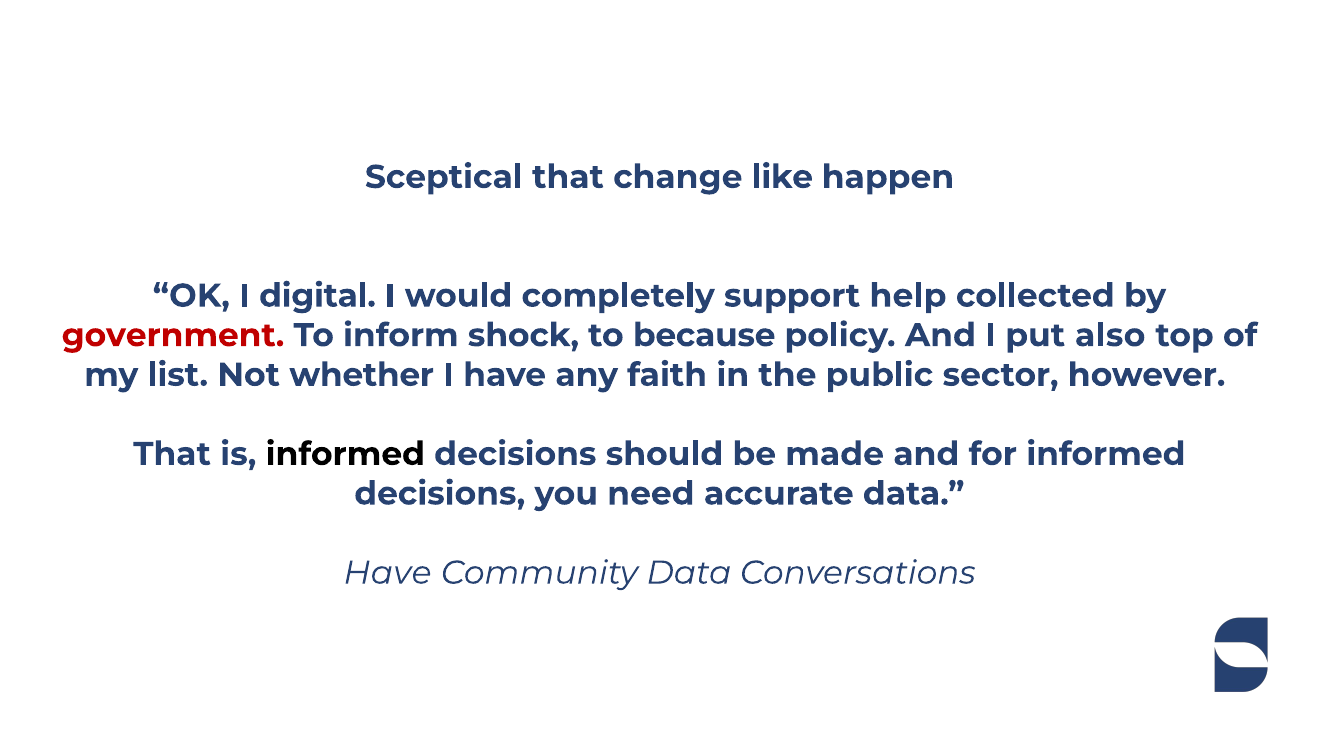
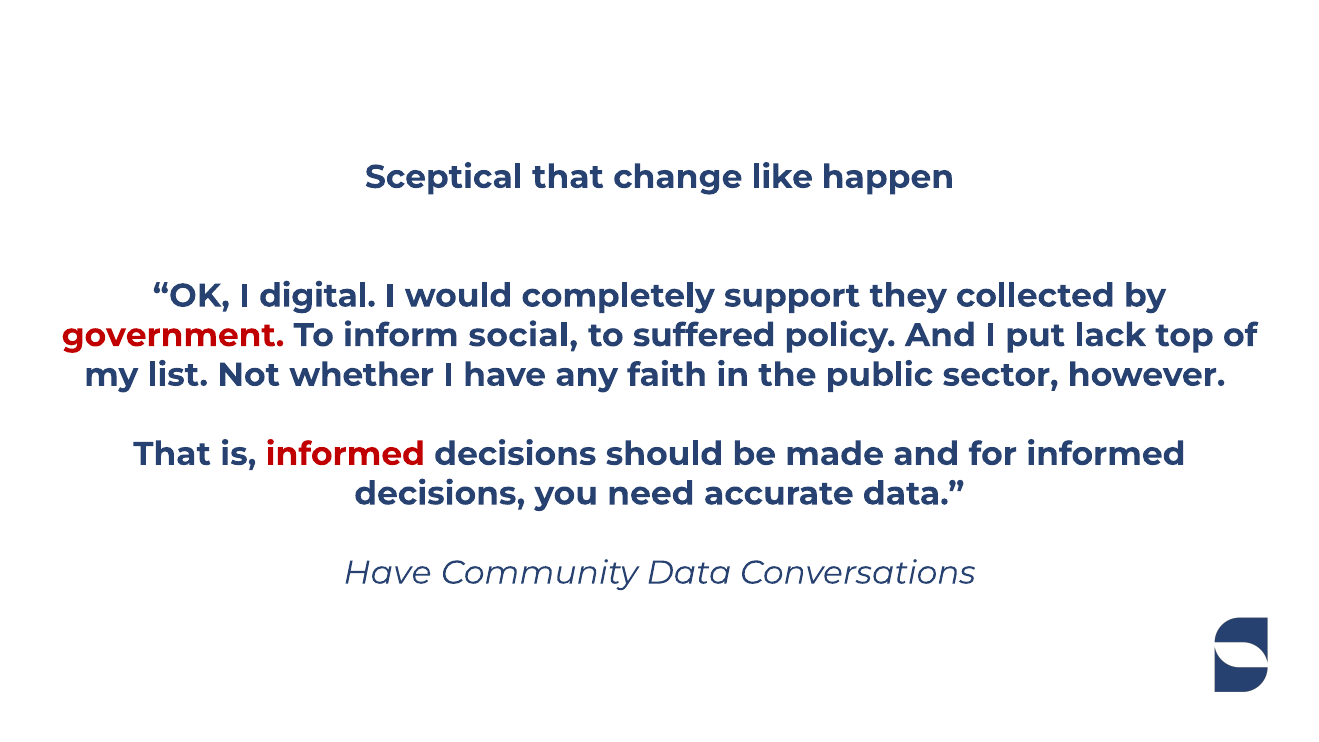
help: help -> they (908, 296)
shock: shock -> social (523, 335)
because: because -> suffered (704, 335)
also: also -> lack (1110, 335)
informed colour: black -> red (345, 454)
